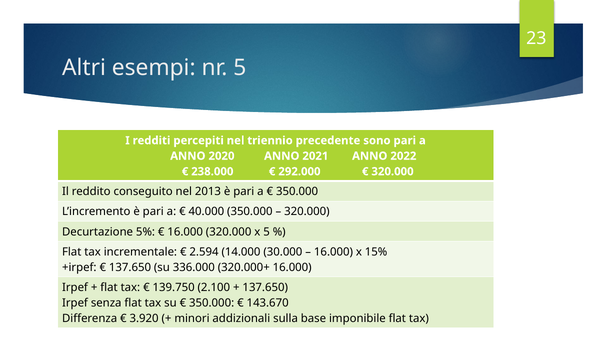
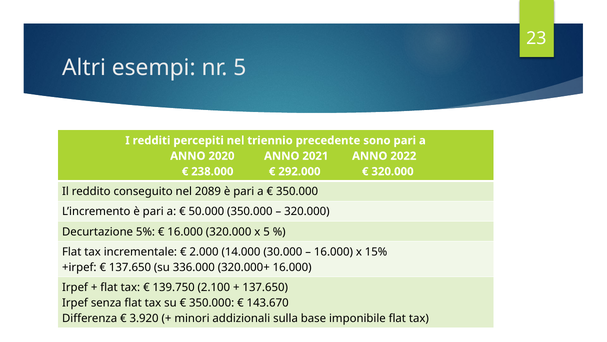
2013: 2013 -> 2089 (208, 191)
40.000: 40.000 -> 50.000 (206, 211)
2.594: 2.594 -> 2.000 (204, 251)
